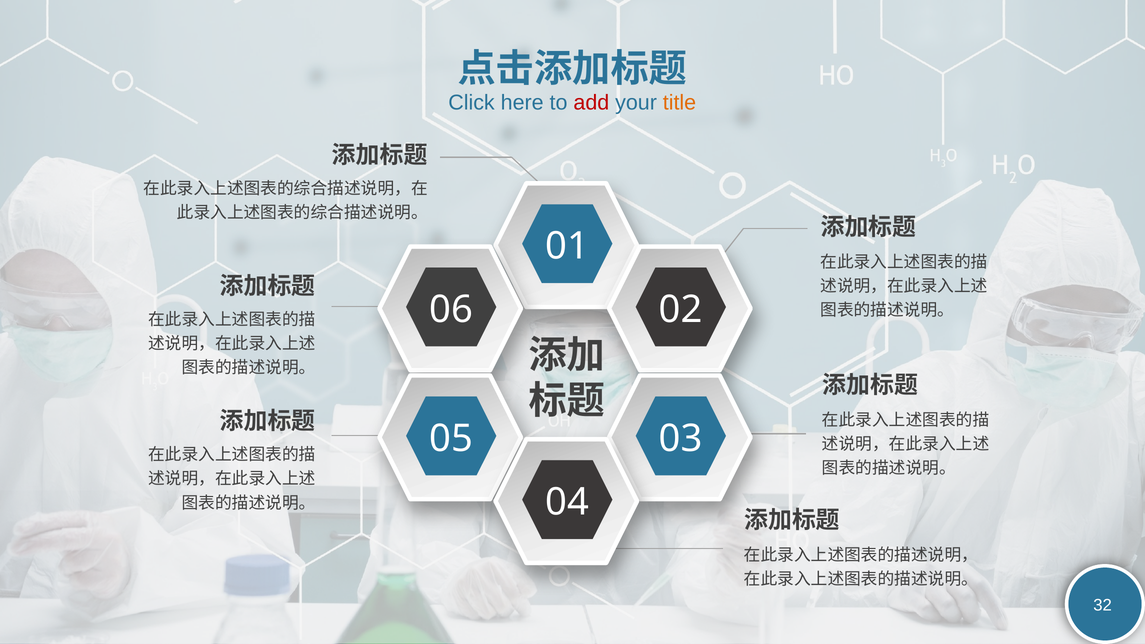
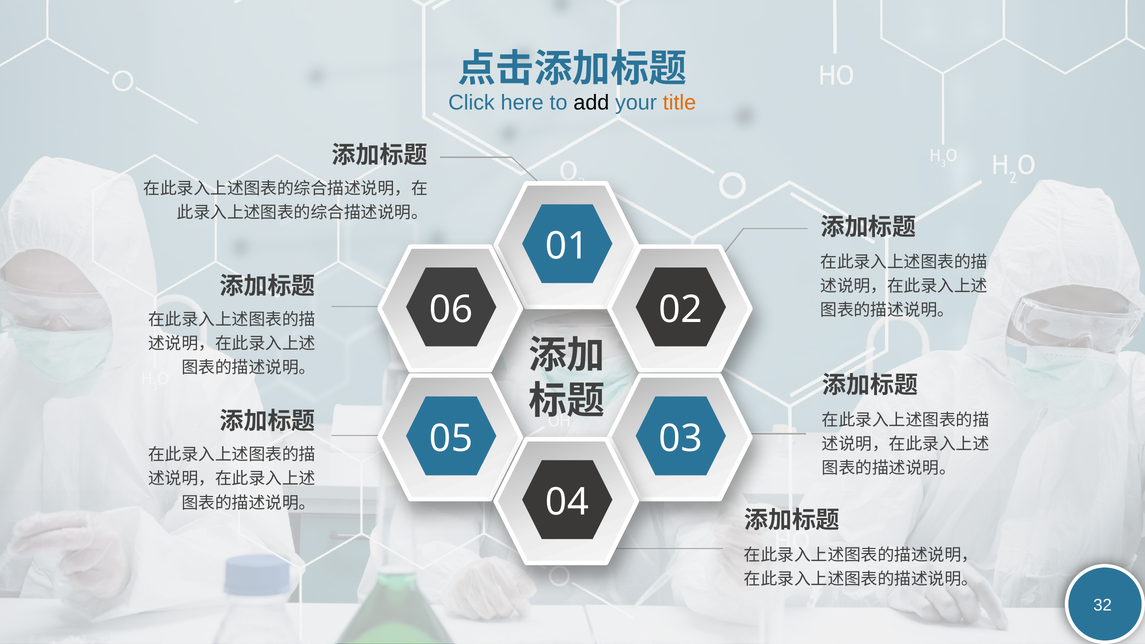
add colour: red -> black (591, 103)
